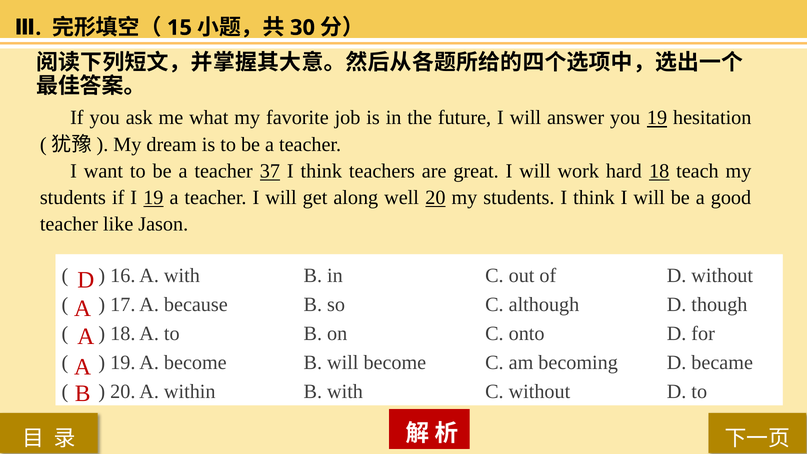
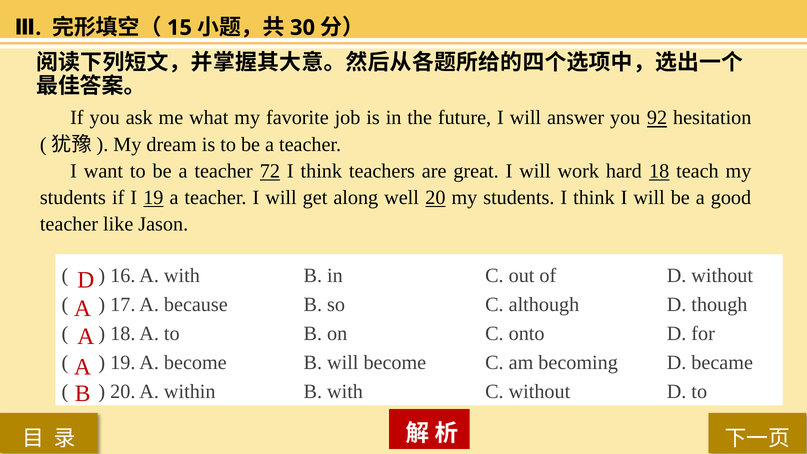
you 19: 19 -> 92 (657, 118)
37: 37 -> 72 (270, 171)
